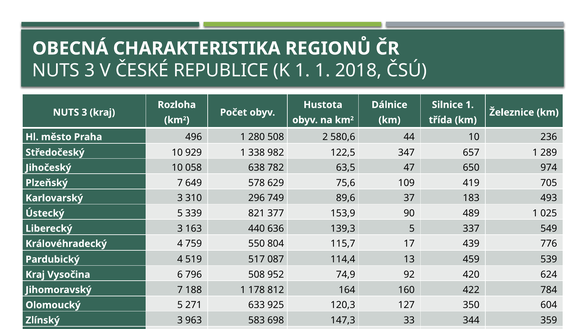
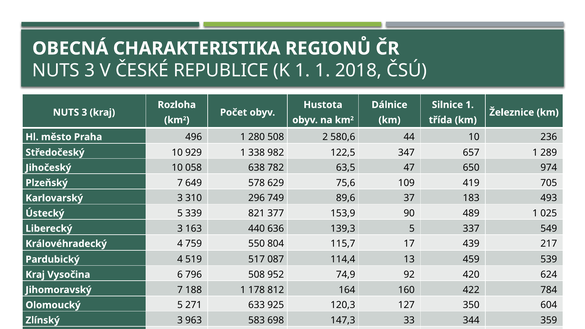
776: 776 -> 217 (549, 244)
